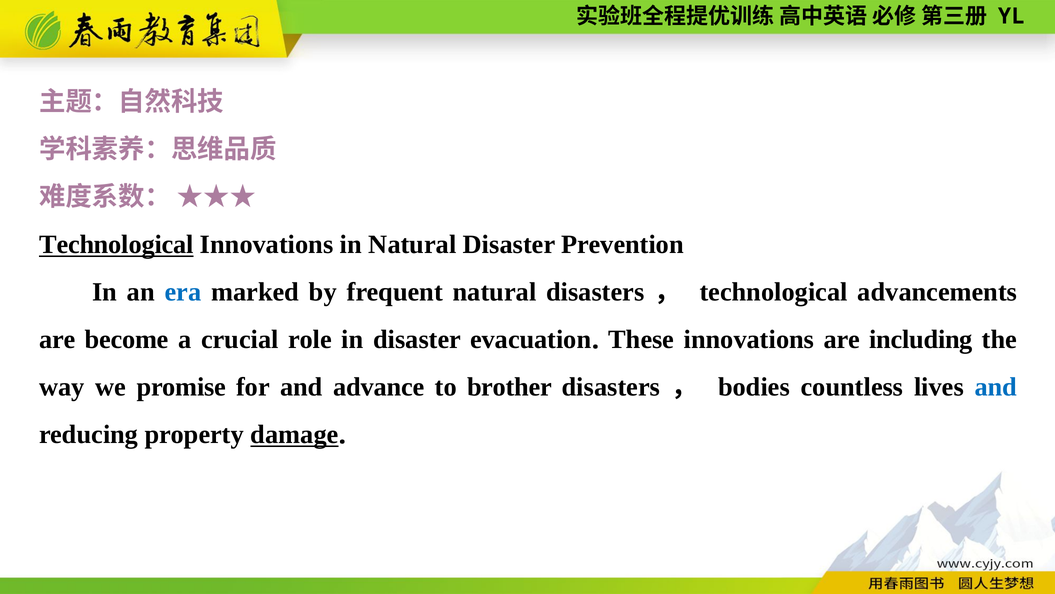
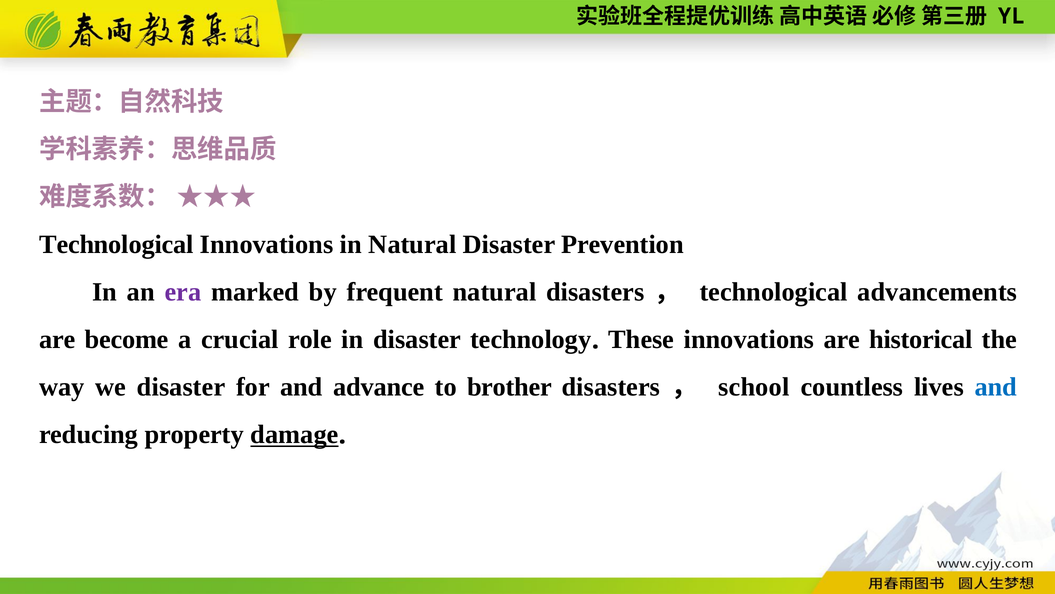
Technological underline: present -> none (116, 244)
era colour: blue -> purple (183, 292)
evacuation: evacuation -> technology (531, 339)
including: including -> historical (921, 339)
we promise: promise -> disaster (181, 387)
bodies: bodies -> school (754, 387)
